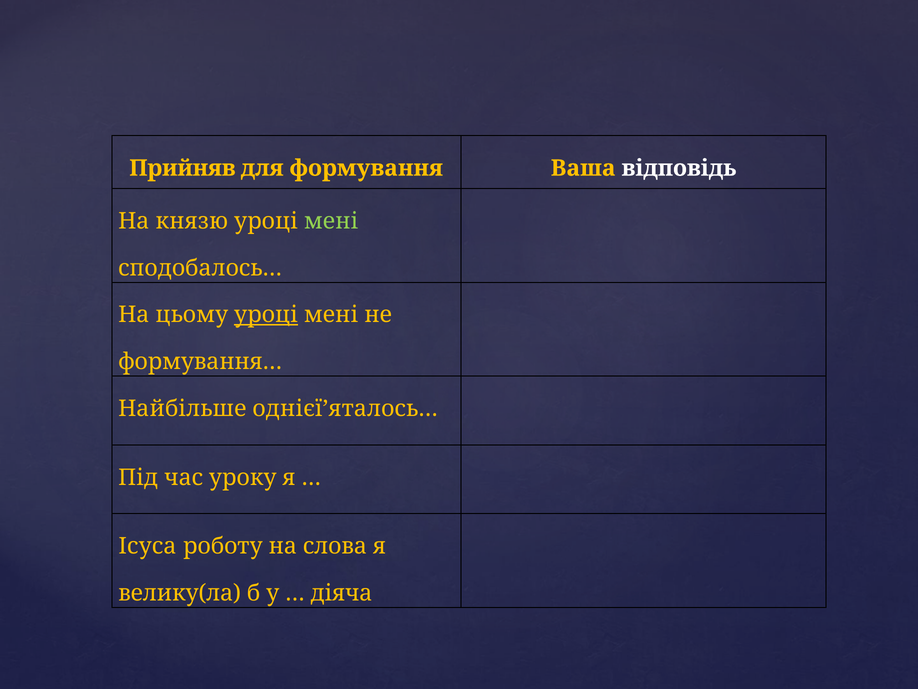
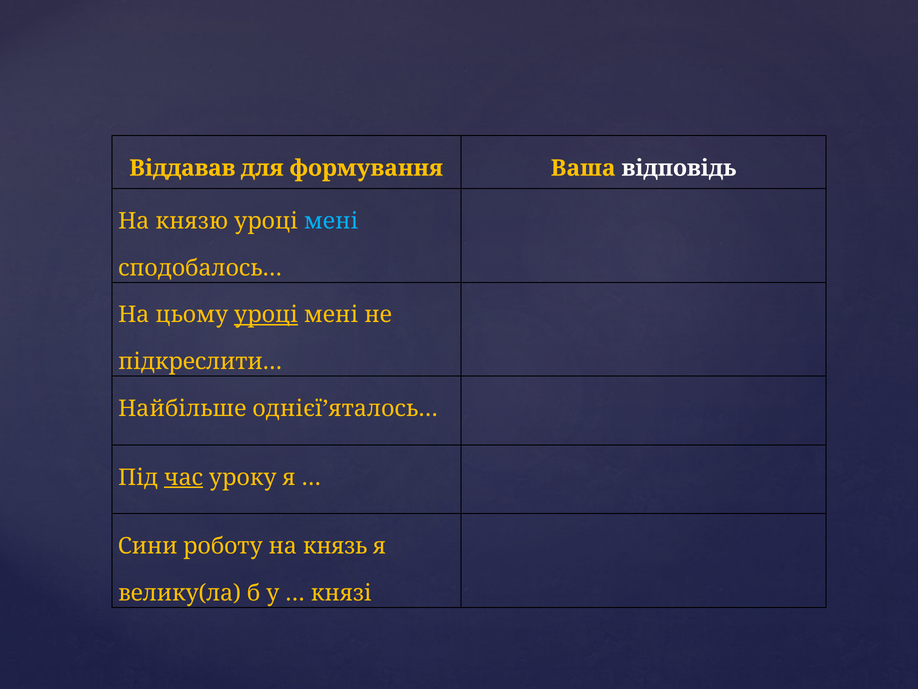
Прийняв: Прийняв -> Віддавав (182, 168)
мені colour: light green -> light blue (331, 221)
формування…: формування… -> підкреслити… (200, 361)
час underline: none -> present (184, 477)
Ісуса: Ісуса -> Сини (148, 546)
слова: слова -> князь (335, 546)
діяча: діяча -> князі (341, 593)
